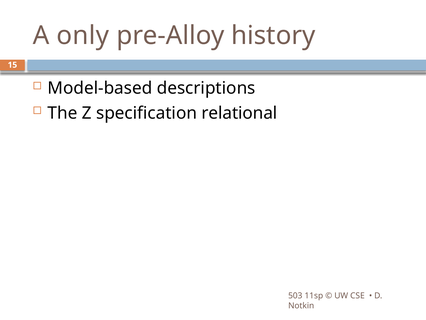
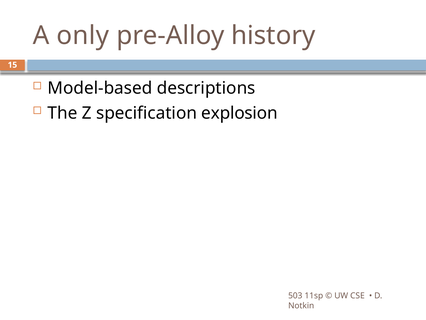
relational: relational -> explosion (240, 113)
